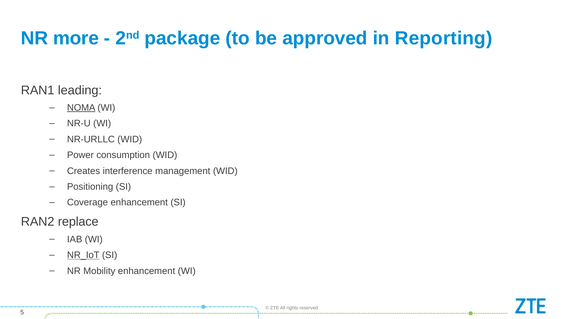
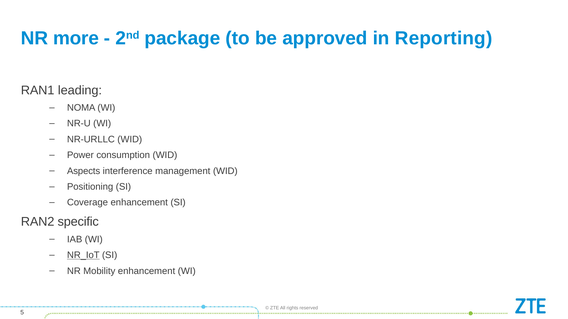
NOMA underline: present -> none (81, 108)
Creates: Creates -> Aspects (84, 171)
replace: replace -> specific (78, 222)
